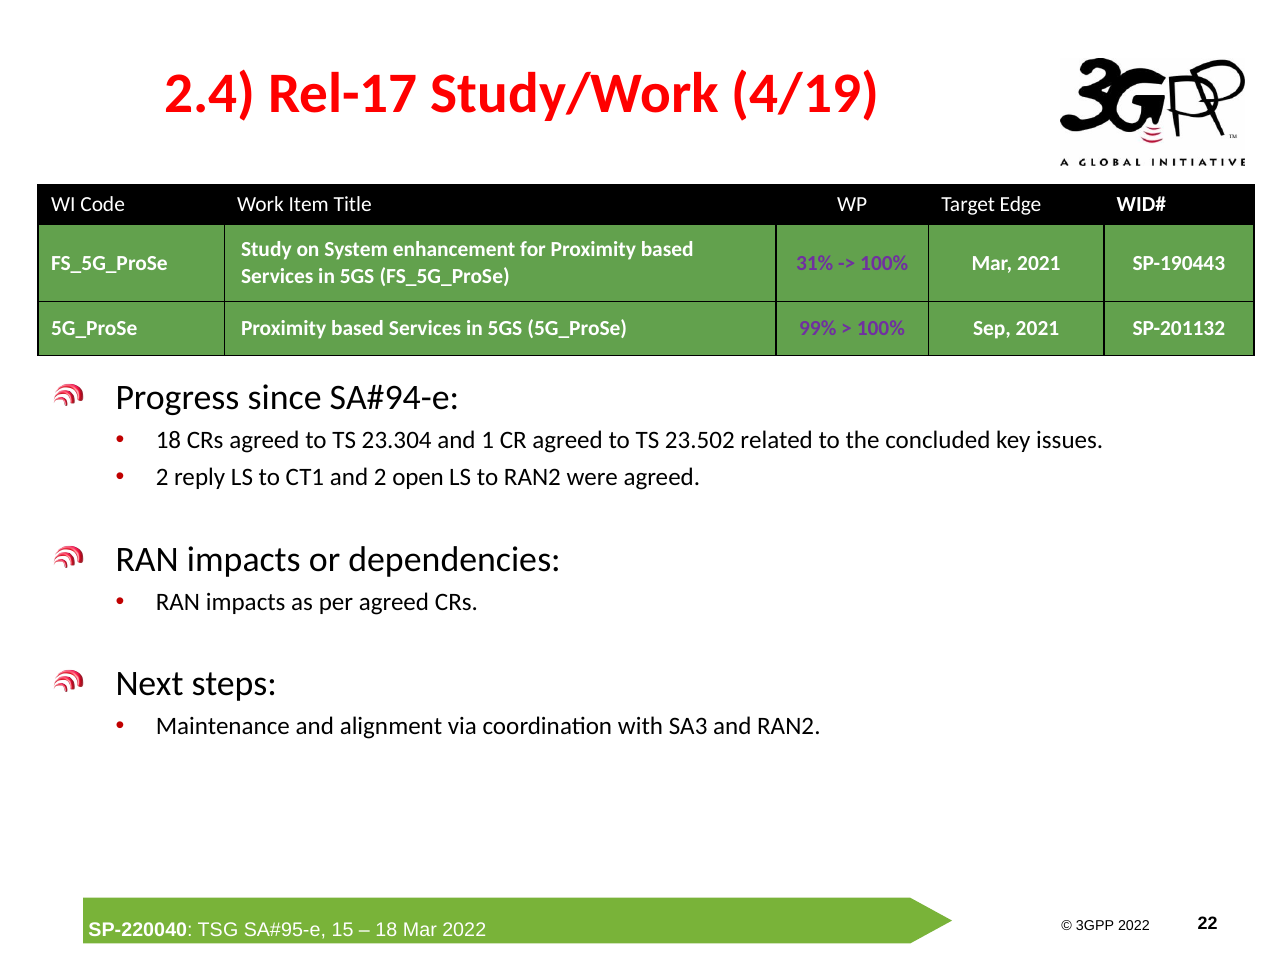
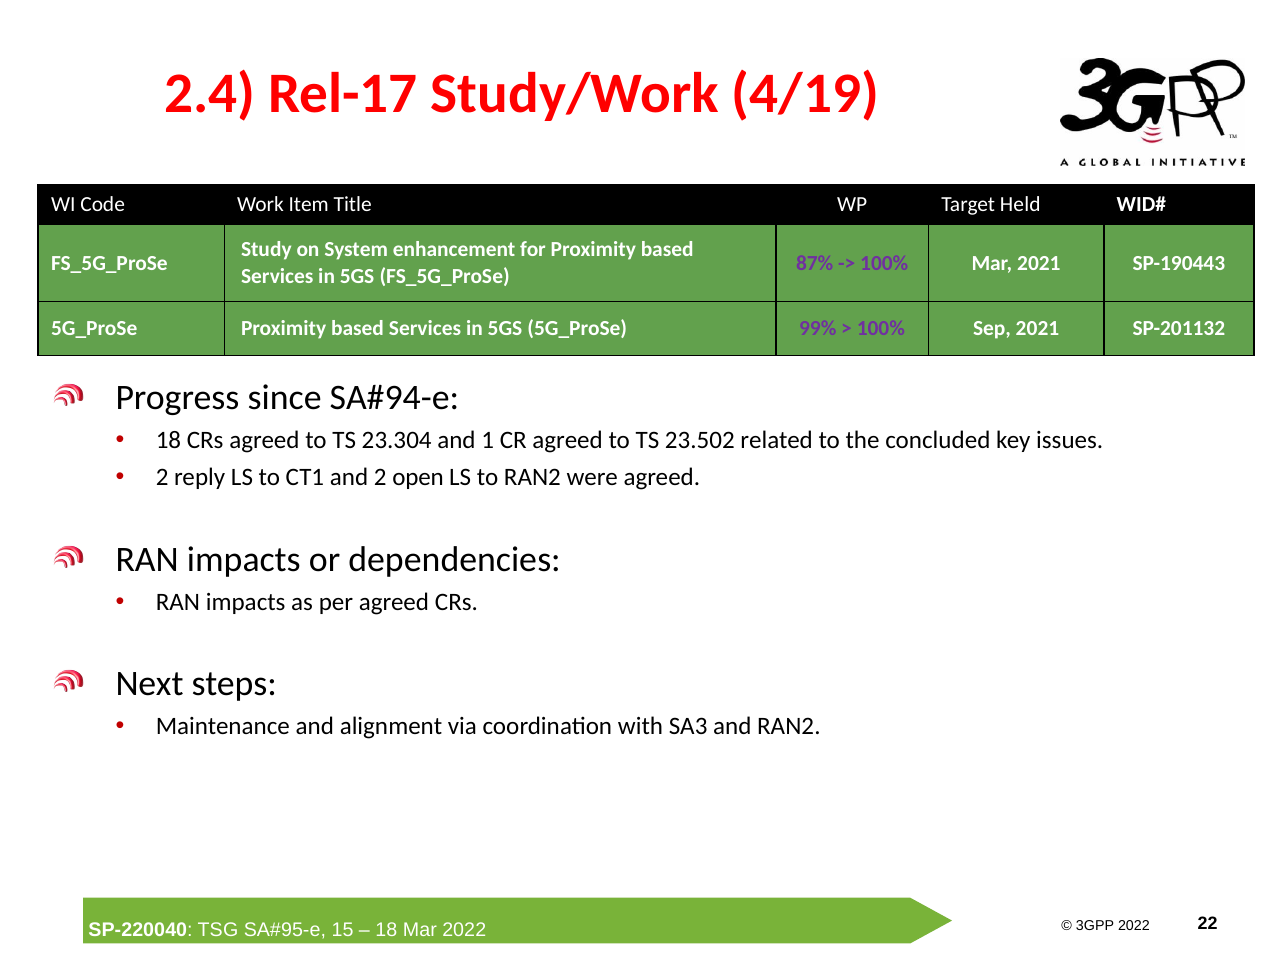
Edge: Edge -> Held (1020, 205)
31%: 31% -> 87% (815, 263)
